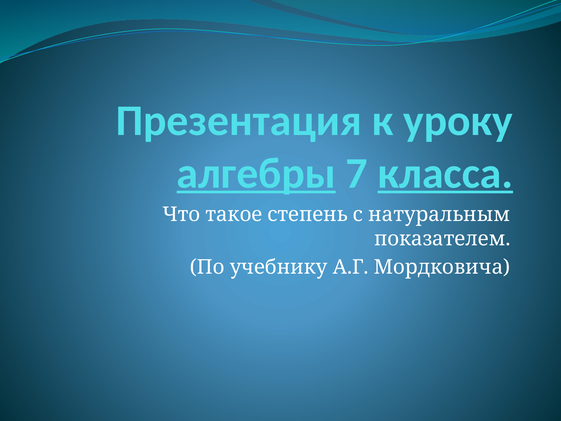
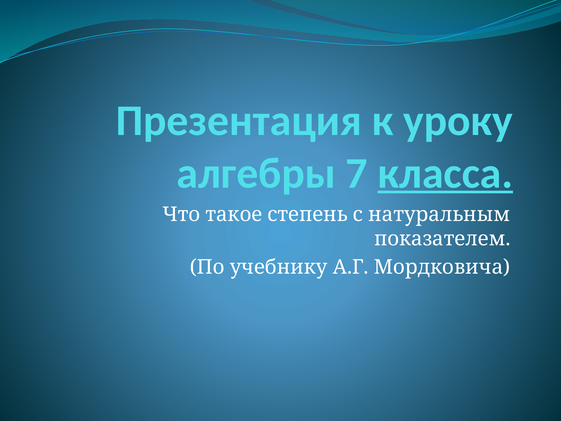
алгебры underline: present -> none (256, 173)
